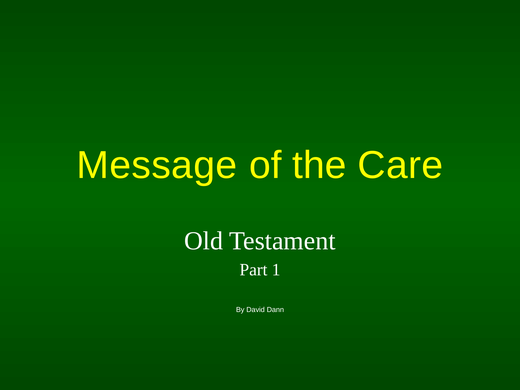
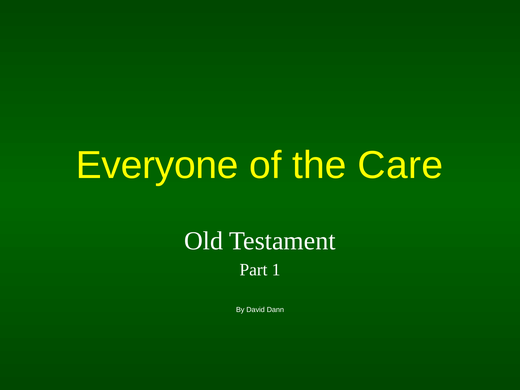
Message: Message -> Everyone (157, 165)
